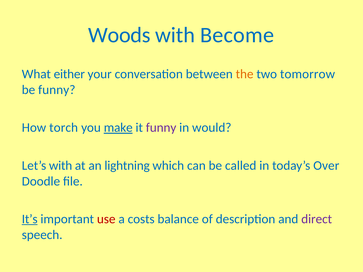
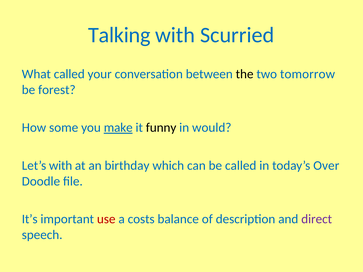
Woods: Woods -> Talking (119, 35)
Become: Become -> Scurried (237, 35)
What either: either -> called (69, 74)
the colour: orange -> black (245, 74)
be funny: funny -> forest (57, 90)
torch: torch -> some (64, 128)
funny colour: purple -> black (161, 128)
lightning: lightning -> birthday (127, 166)
It’s underline: present -> none (30, 219)
